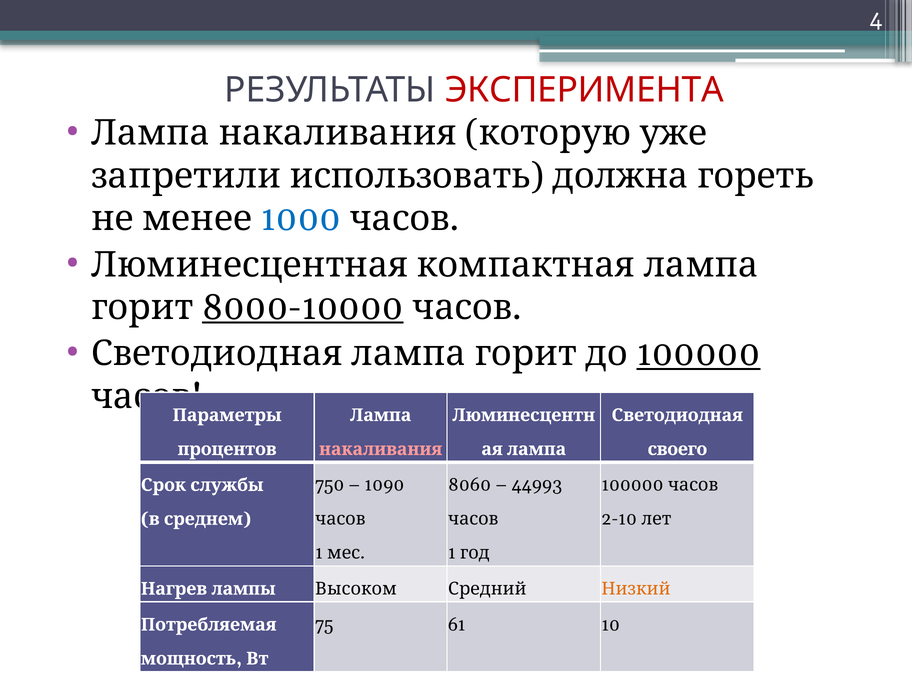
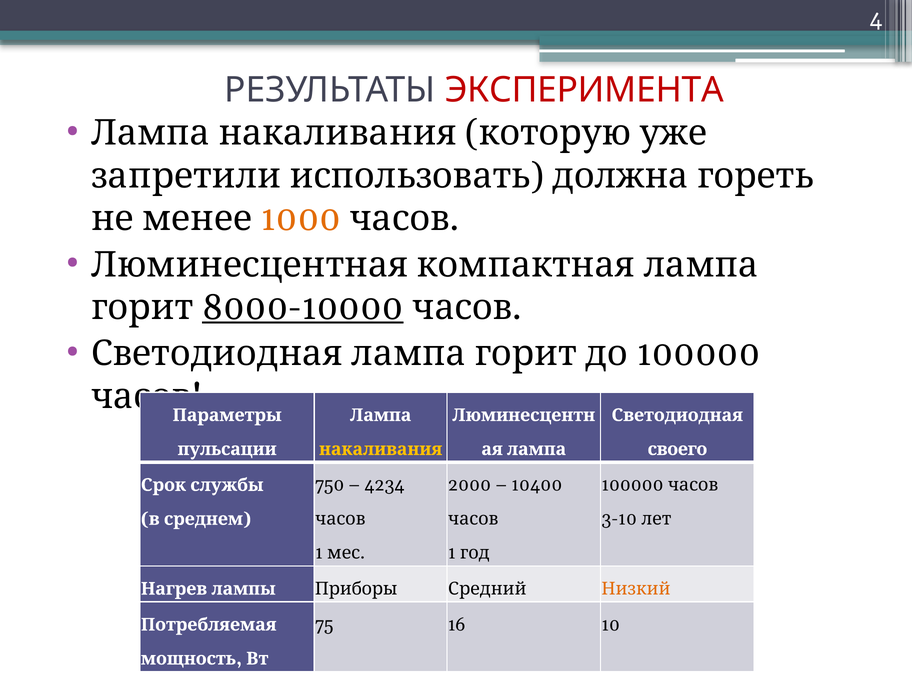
1000 colour: blue -> orange (301, 218)
100000 underline: present -> none (698, 354)
процентов: процентов -> пульсации (227, 449)
накаливания colour: pink -> yellow (381, 449)
1090: 1090 -> 4234 (384, 485)
8060: 8060 -> 2000 (470, 485)
44993: 44993 -> 10400 (537, 485)
2-10: 2-10 -> 3-10 (619, 519)
Высоком: Высоком -> Приборы (356, 589)
61: 61 -> 16 (457, 625)
